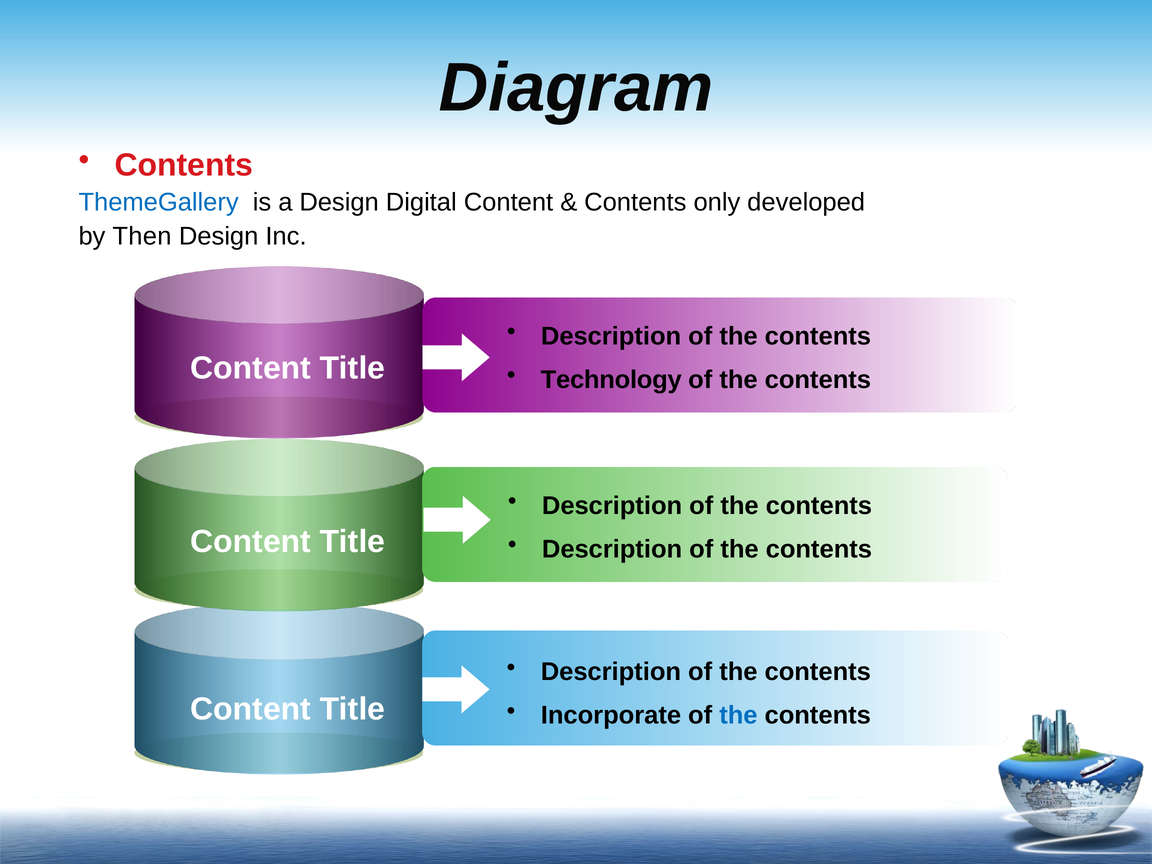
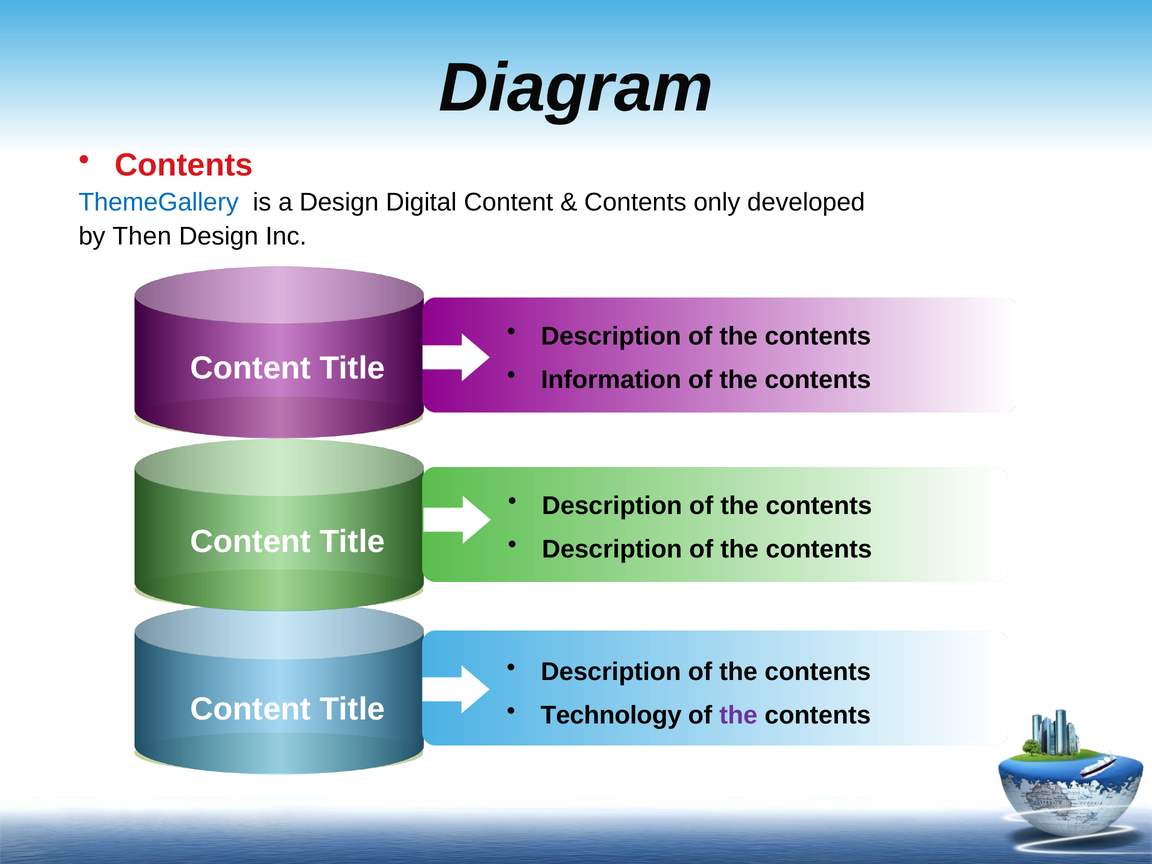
Technology: Technology -> Information (611, 380)
Incorporate: Incorporate -> Technology (611, 715)
the colour: blue -> purple (738, 715)
